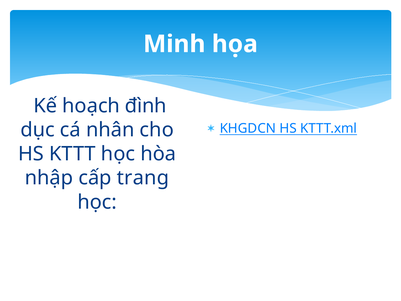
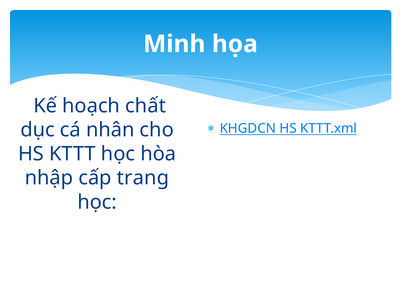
đình: đình -> chất (146, 106)
